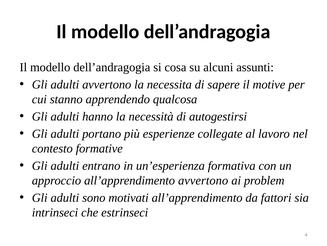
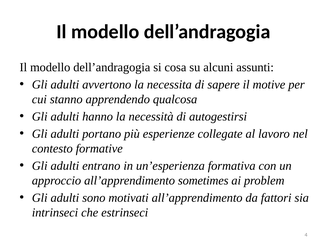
all’apprendimento avvertono: avvertono -> sometimes (203, 180)
